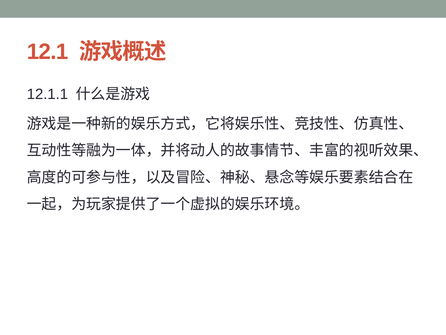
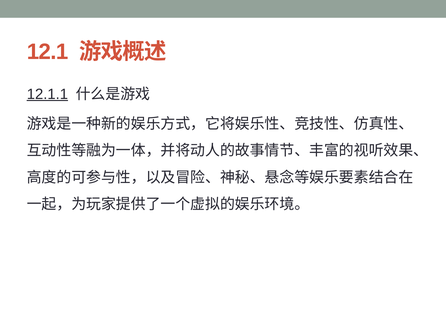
12.1.1 underline: none -> present (47, 94)
